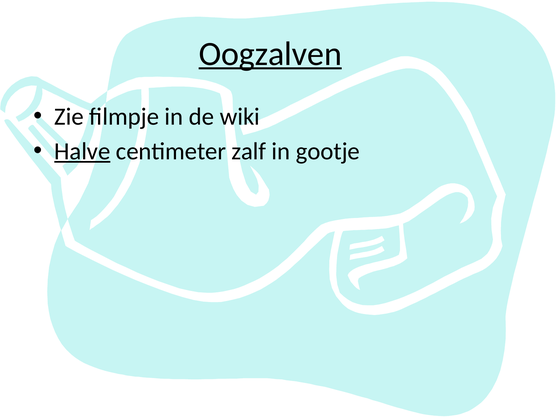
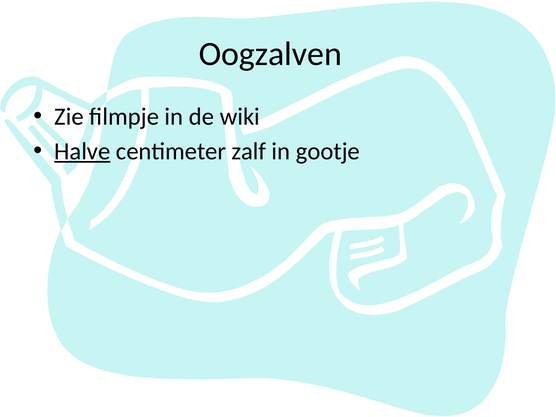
Oogzalven underline: present -> none (270, 54)
